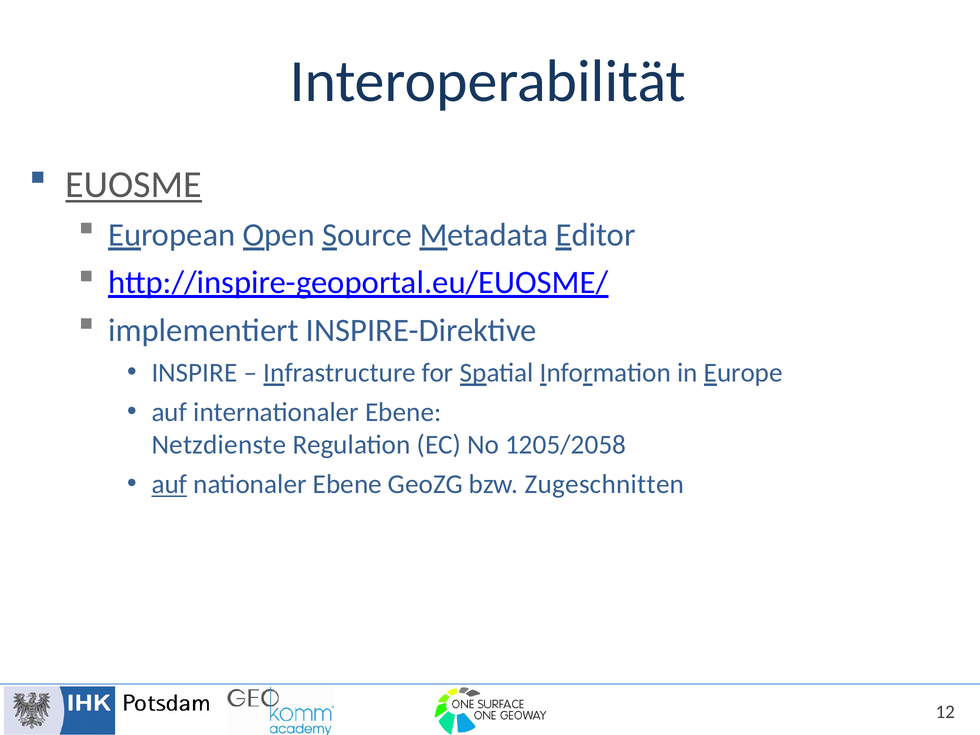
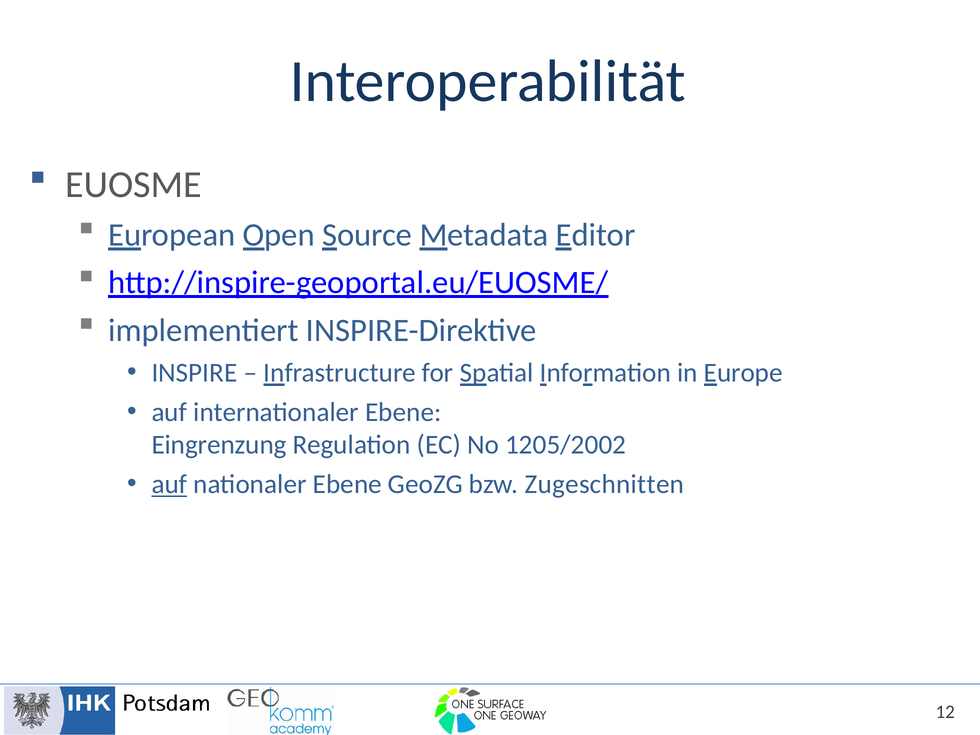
EUOSME underline: present -> none (134, 185)
Netzdienste: Netzdienste -> Eingrenzung (219, 445)
1205/2058: 1205/2058 -> 1205/2002 (566, 445)
